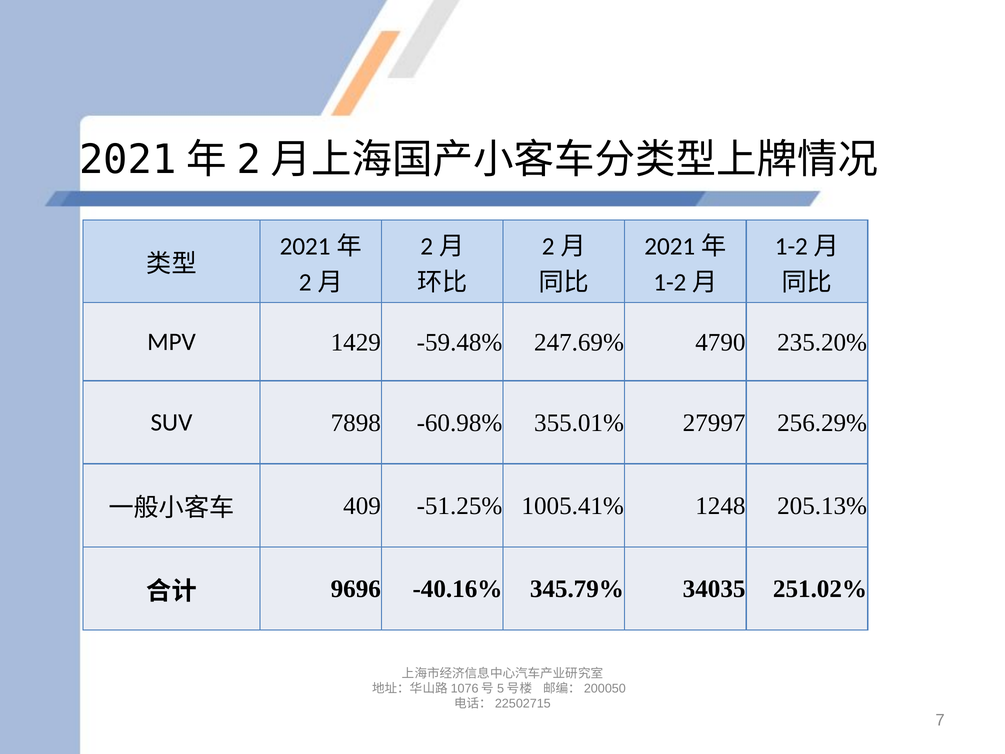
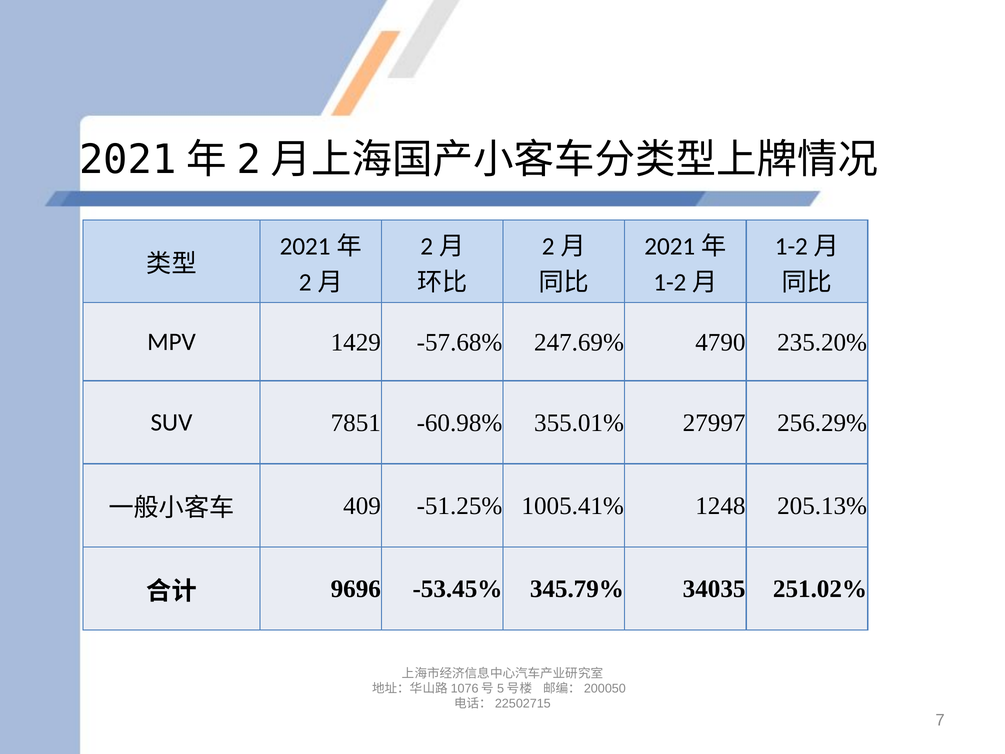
-59.48%: -59.48% -> -57.68% (460, 342)
7898: 7898 -> 7851 (356, 423)
-40.16%: -40.16% -> -53.45% (457, 589)
